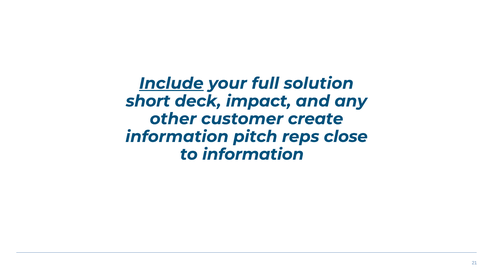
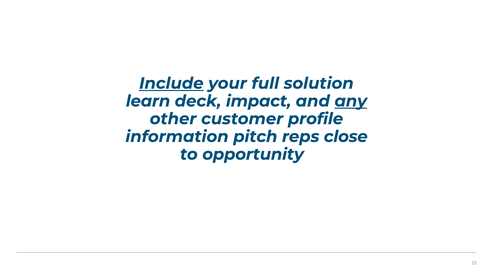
short: short -> learn (148, 101)
any underline: none -> present (351, 101)
create: create -> profile (316, 119)
to information: information -> opportunity (253, 154)
